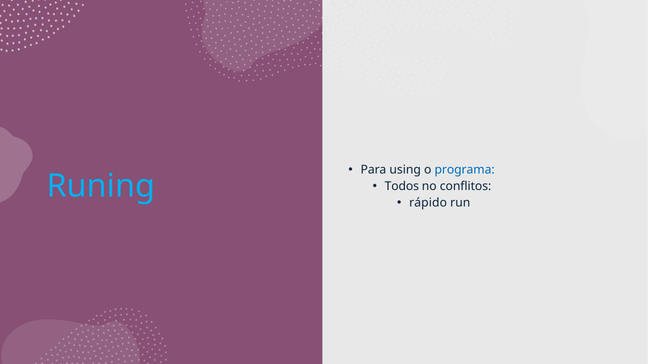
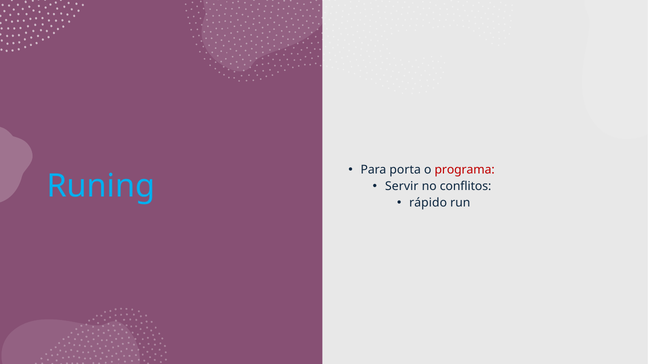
using: using -> porta (405, 170)
programa colour: blue -> red (465, 170)
Todos: Todos -> Servir (402, 187)
